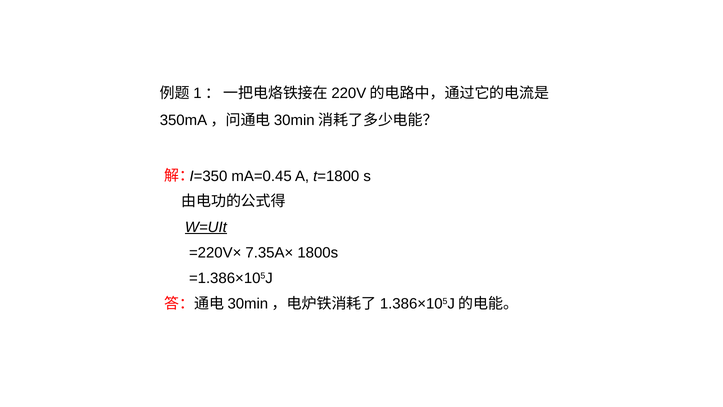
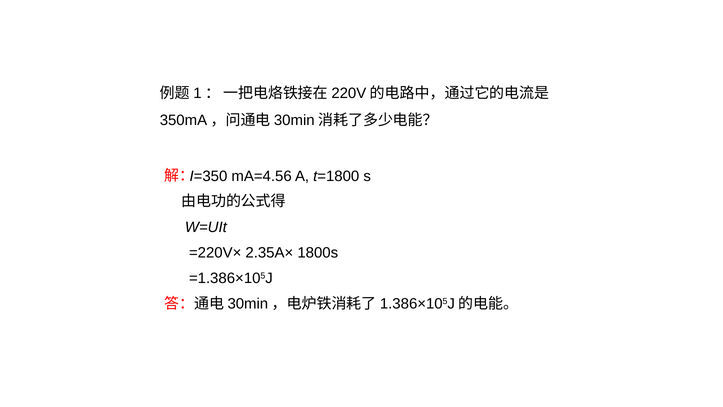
mA=0.45: mA=0.45 -> mA=4.56 (262, 176)
W=UIt underline: present -> none (206, 227)
7.35A×: 7.35A× -> 2.35A× (269, 252)
